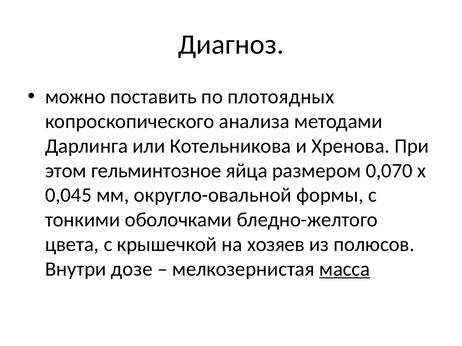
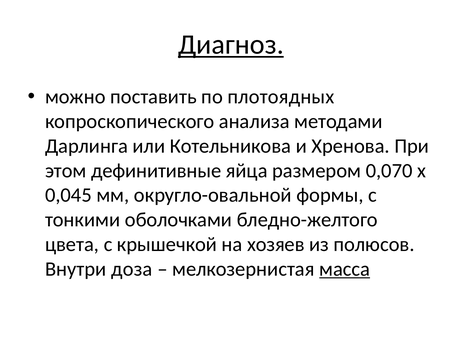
Диагноз underline: none -> present (231, 45)
гельминтозное: гельминтозное -> дефинитивные (156, 171)
дозе: дозе -> доза (132, 269)
